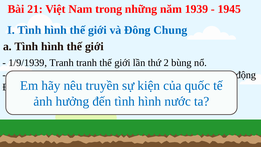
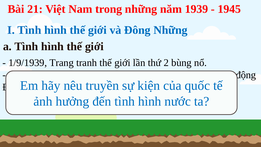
Đông Chung: Chung -> Những (170, 30)
1/9/1939 Tranh: Tranh -> Trang (62, 63)
